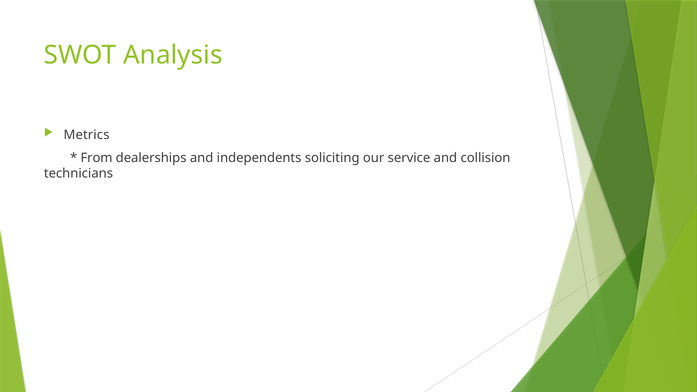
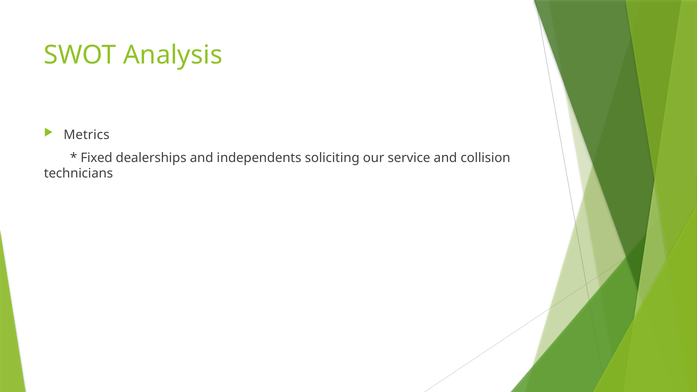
From: From -> Fixed (97, 158)
